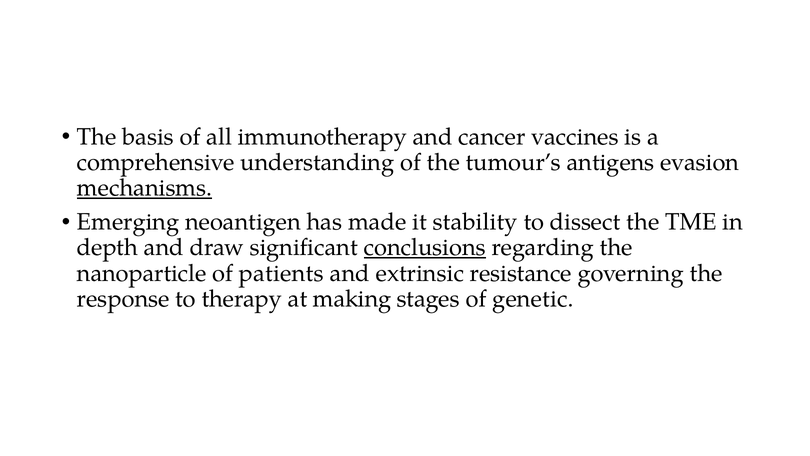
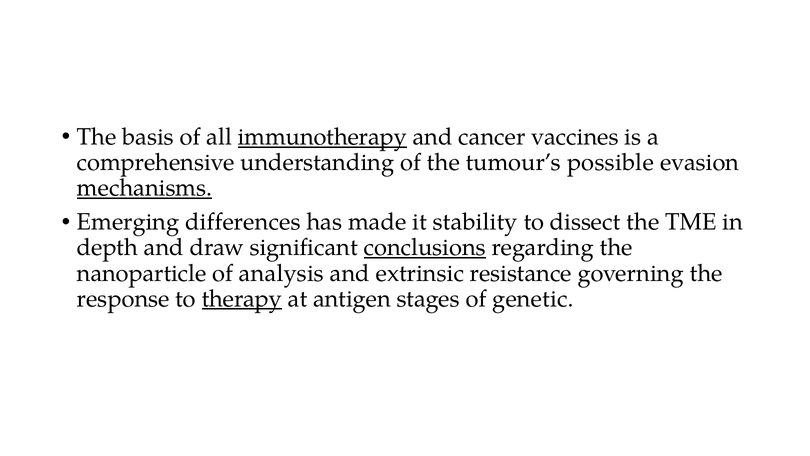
immunotherapy underline: none -> present (322, 137)
antigens: antigens -> possible (610, 162)
neoantigen: neoantigen -> differences (243, 222)
patients: patients -> analysis (281, 273)
therapy underline: none -> present (242, 299)
making: making -> antigen (352, 299)
